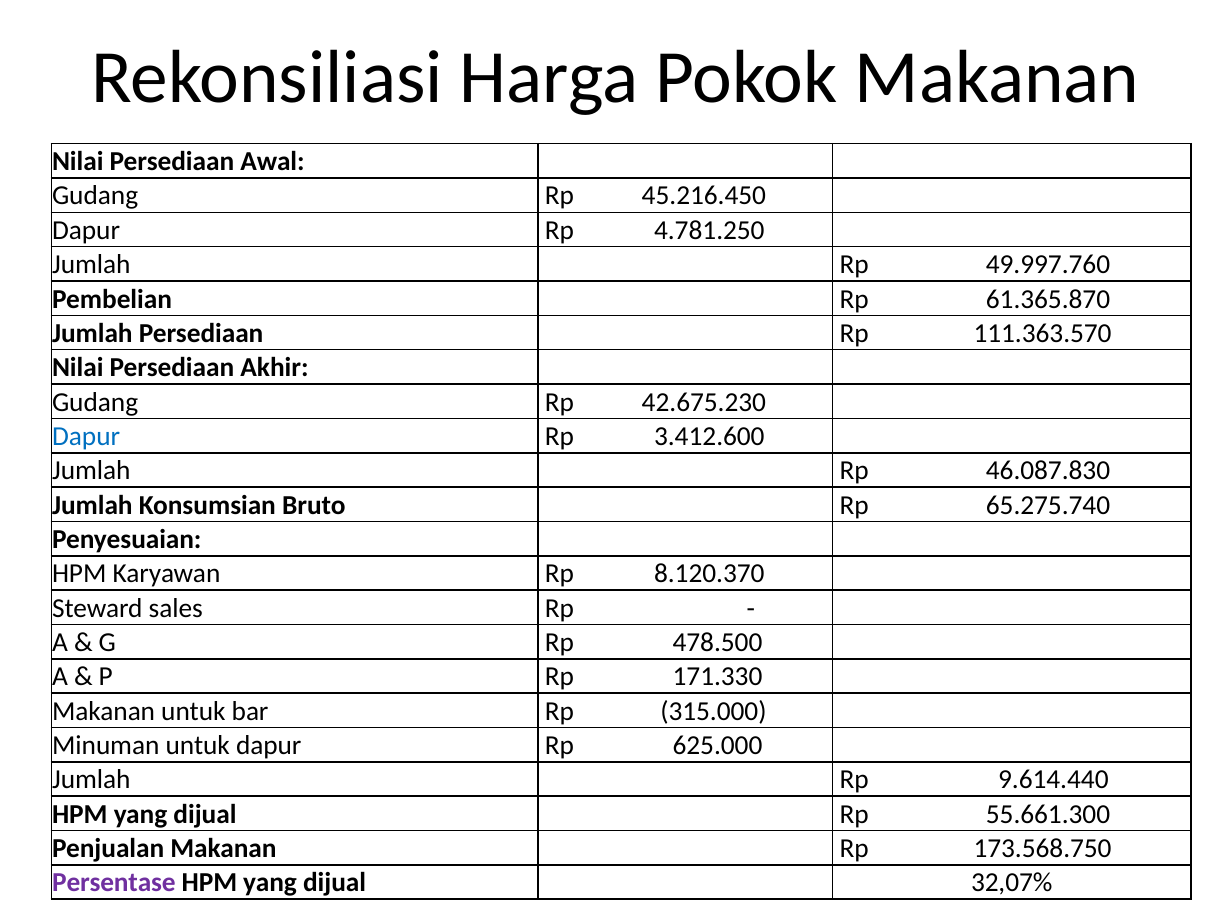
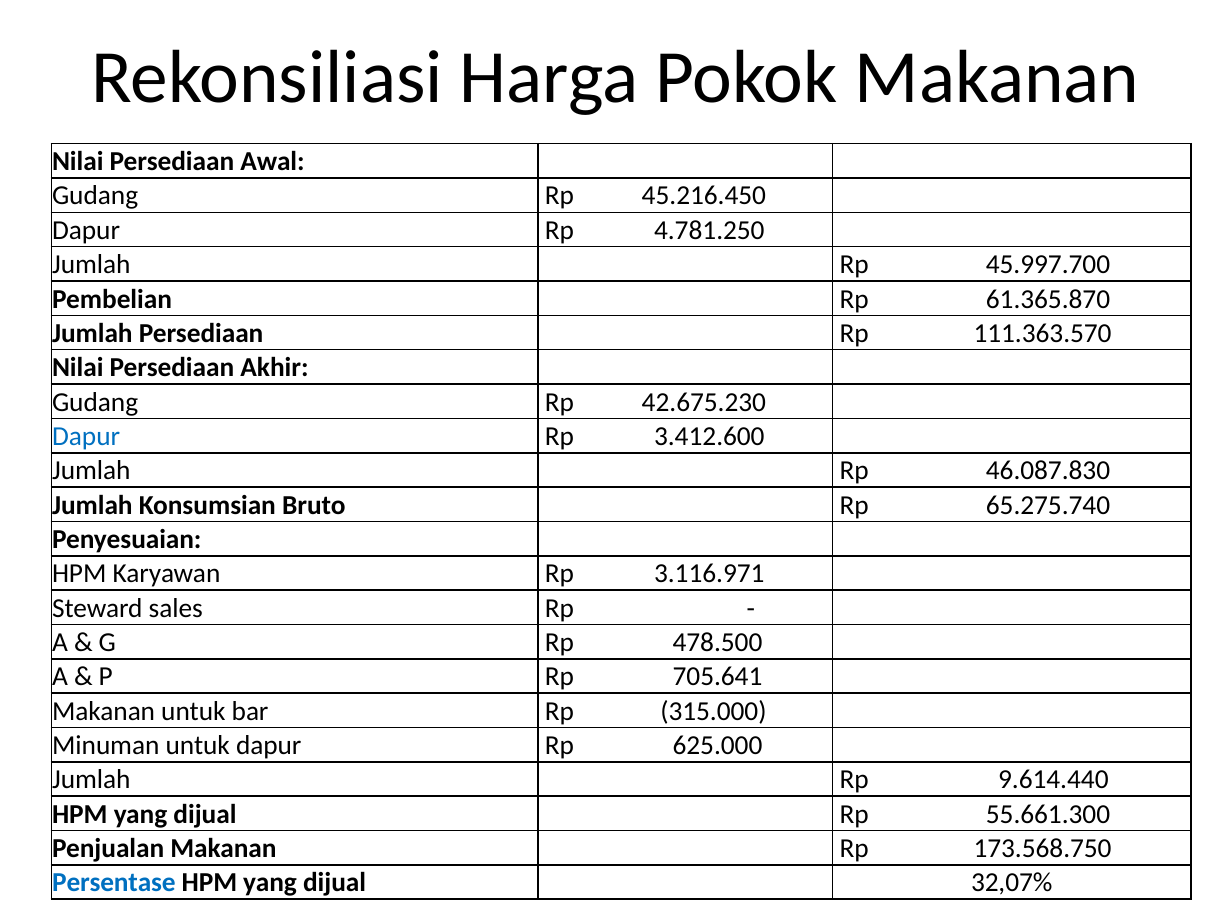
49.997.760: 49.997.760 -> 45.997.700 (1048, 265)
8.120.370: 8.120.370 -> 3.116.971 (709, 574)
171.330: 171.330 -> 705.641 (718, 677)
Persentase colour: purple -> blue (114, 883)
